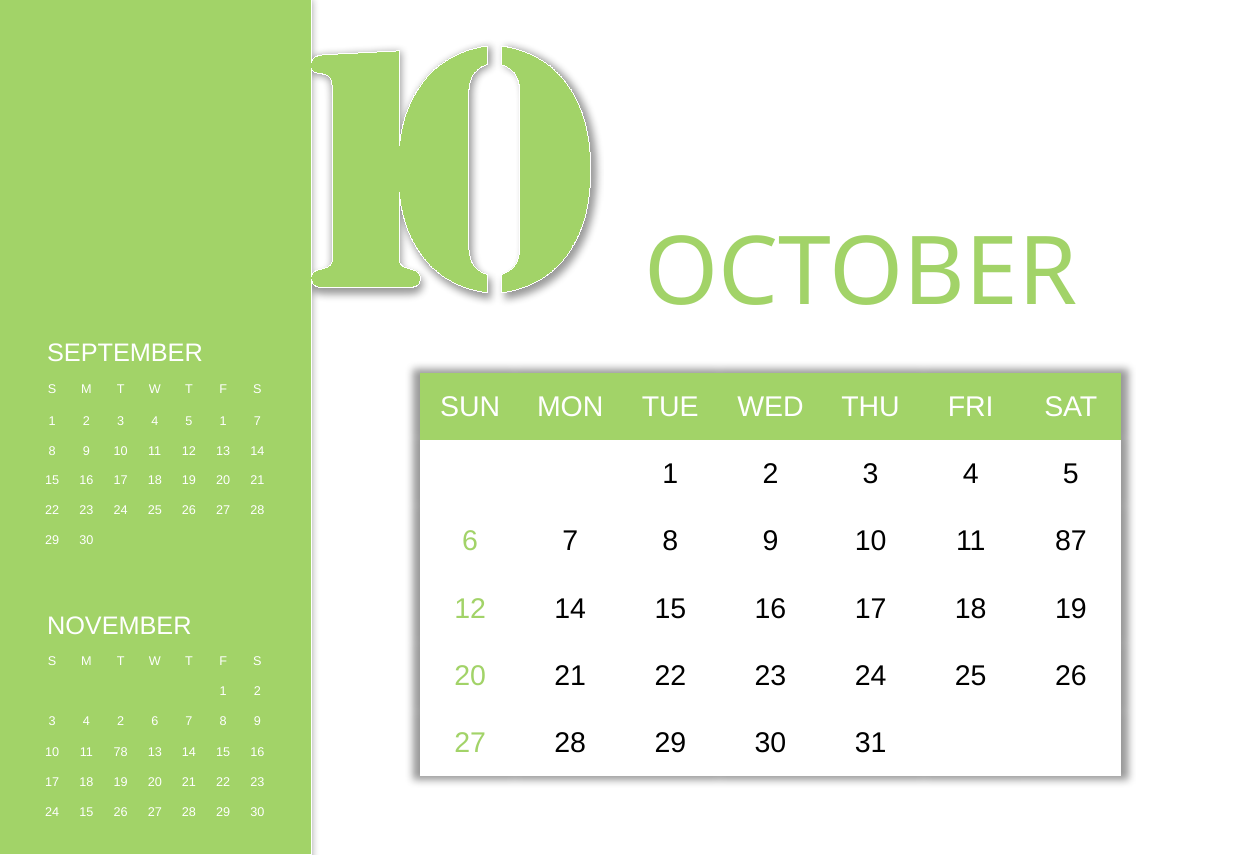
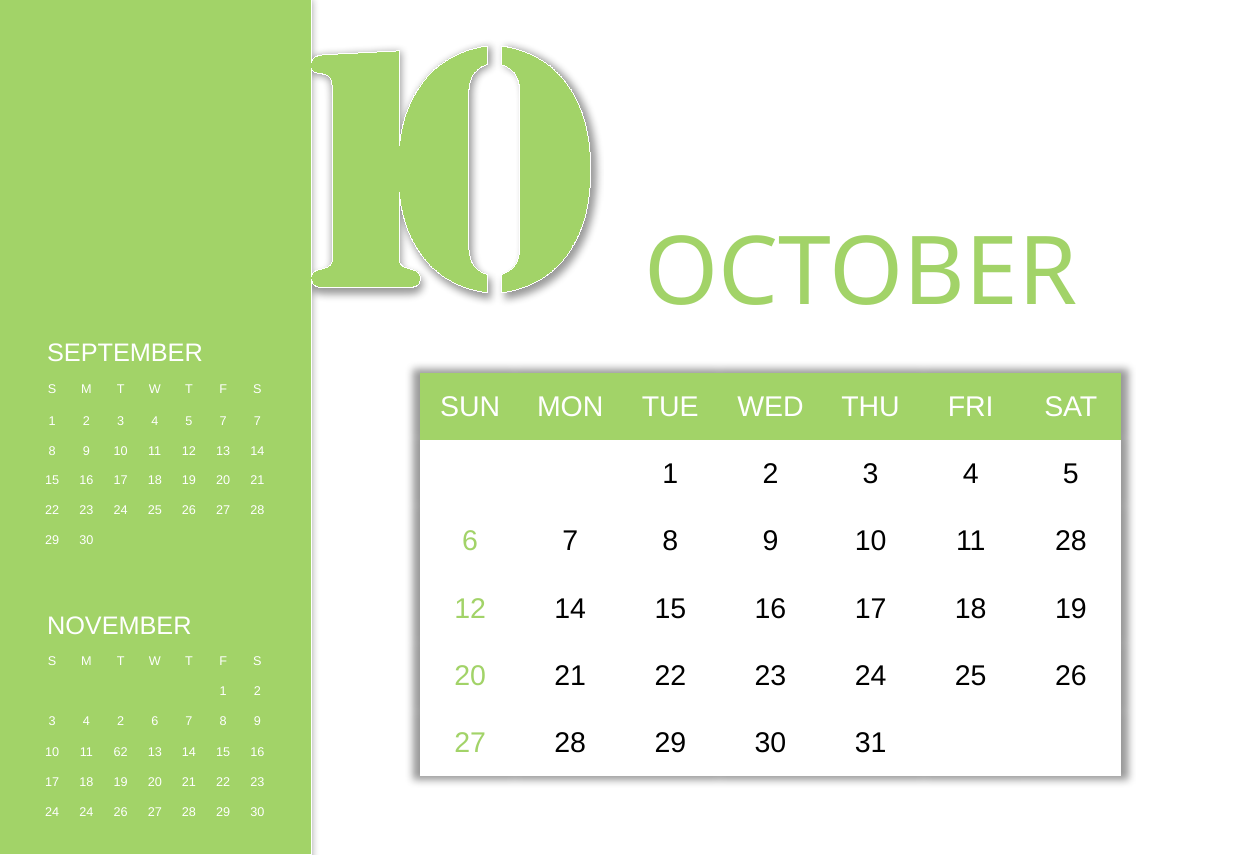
5 1: 1 -> 7 (223, 421)
11 87: 87 -> 28 (1071, 542)
78: 78 -> 62 (121, 752)
24 15: 15 -> 24 (86, 813)
